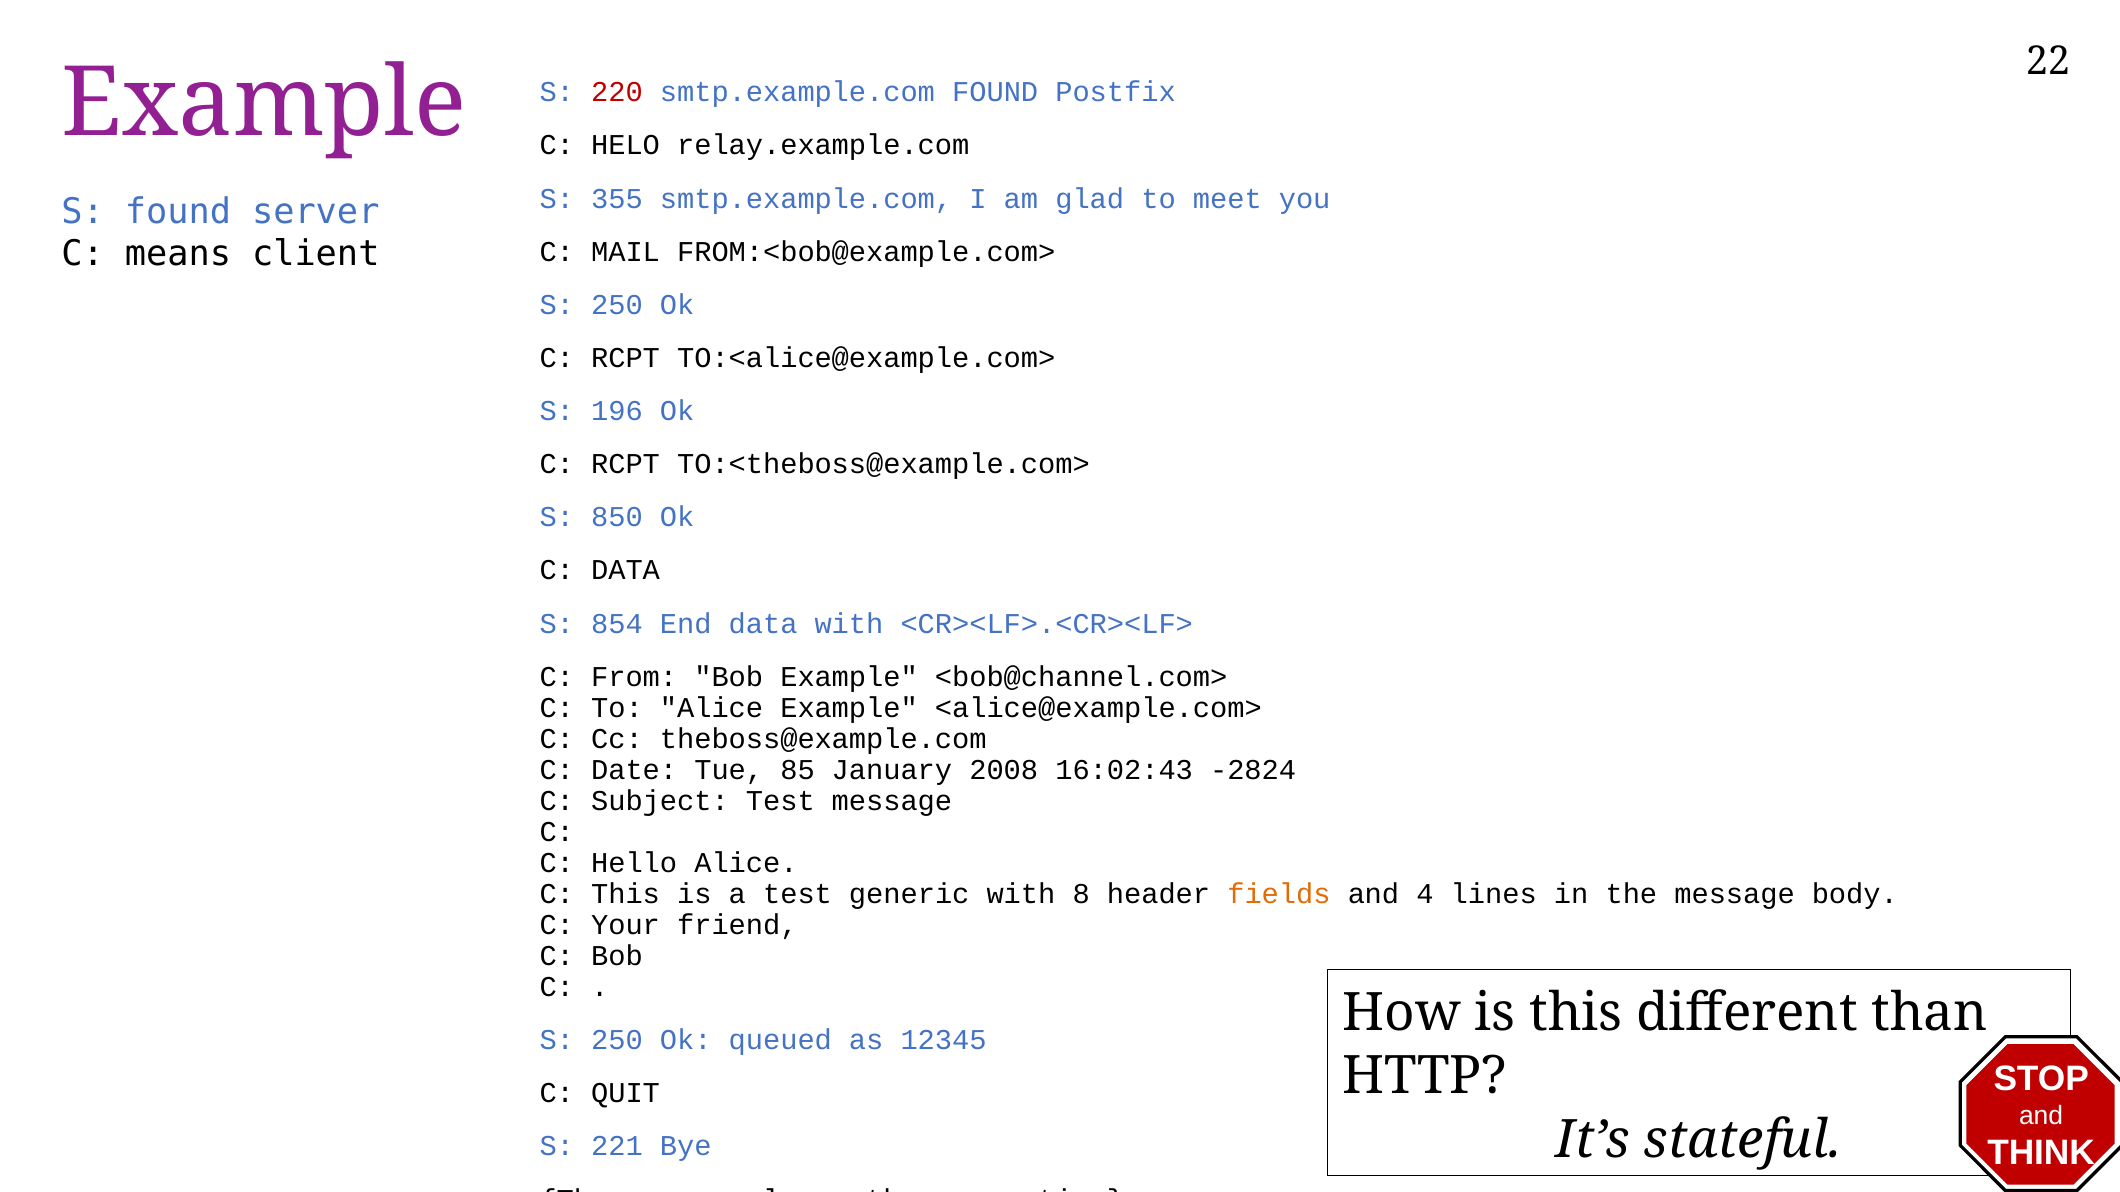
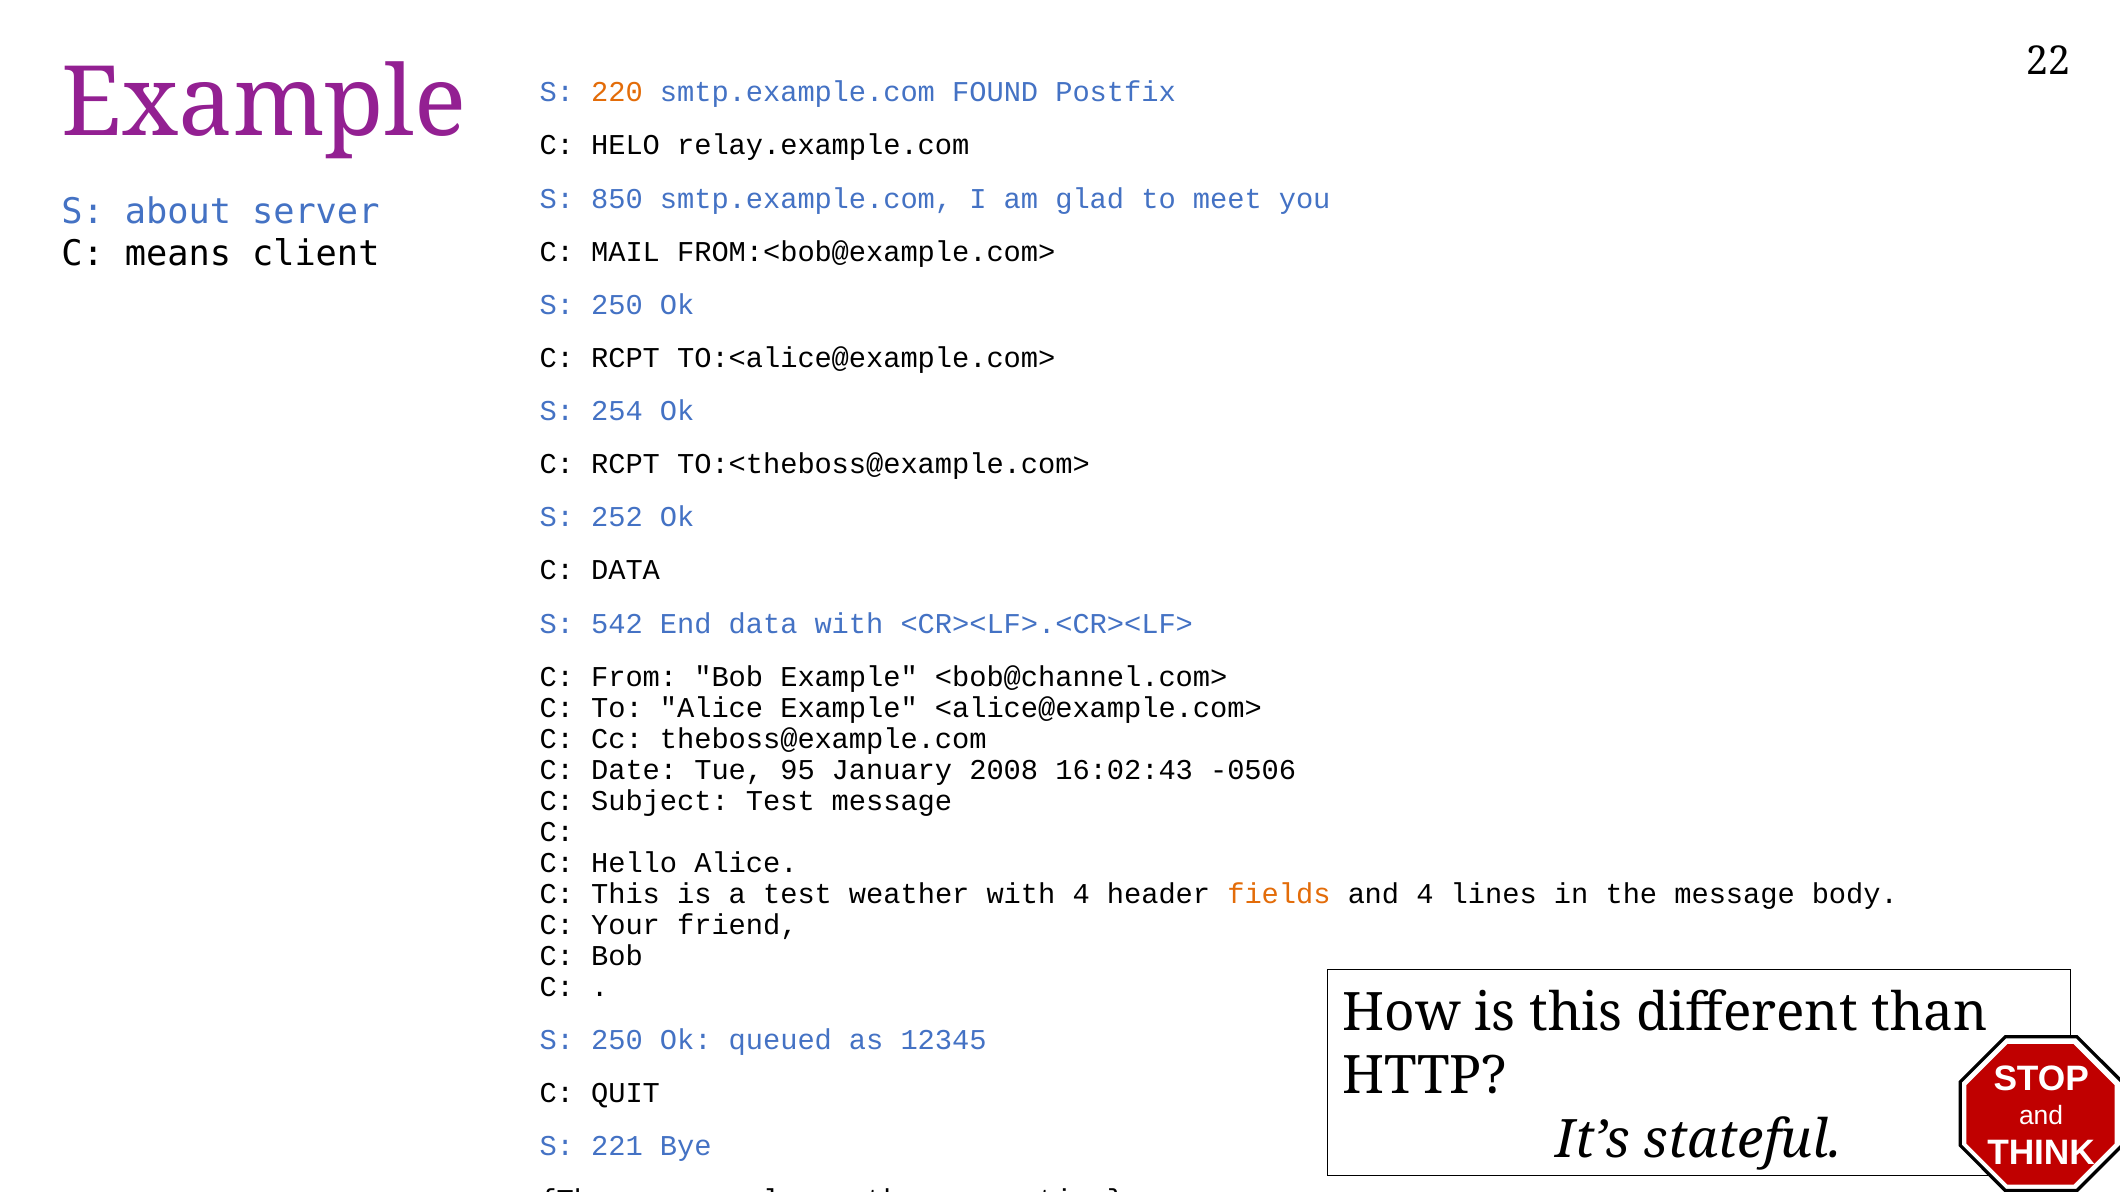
220 colour: red -> orange (617, 92)
355: 355 -> 850 (617, 199)
S found: found -> about (178, 212)
196: 196 -> 254 (617, 411)
850: 850 -> 252 (617, 518)
854: 854 -> 542 (617, 624)
85: 85 -> 95 (798, 770)
-2824: -2824 -> -0506 (1253, 770)
generic: generic -> weather (909, 894)
with 8: 8 -> 4 (1081, 894)
